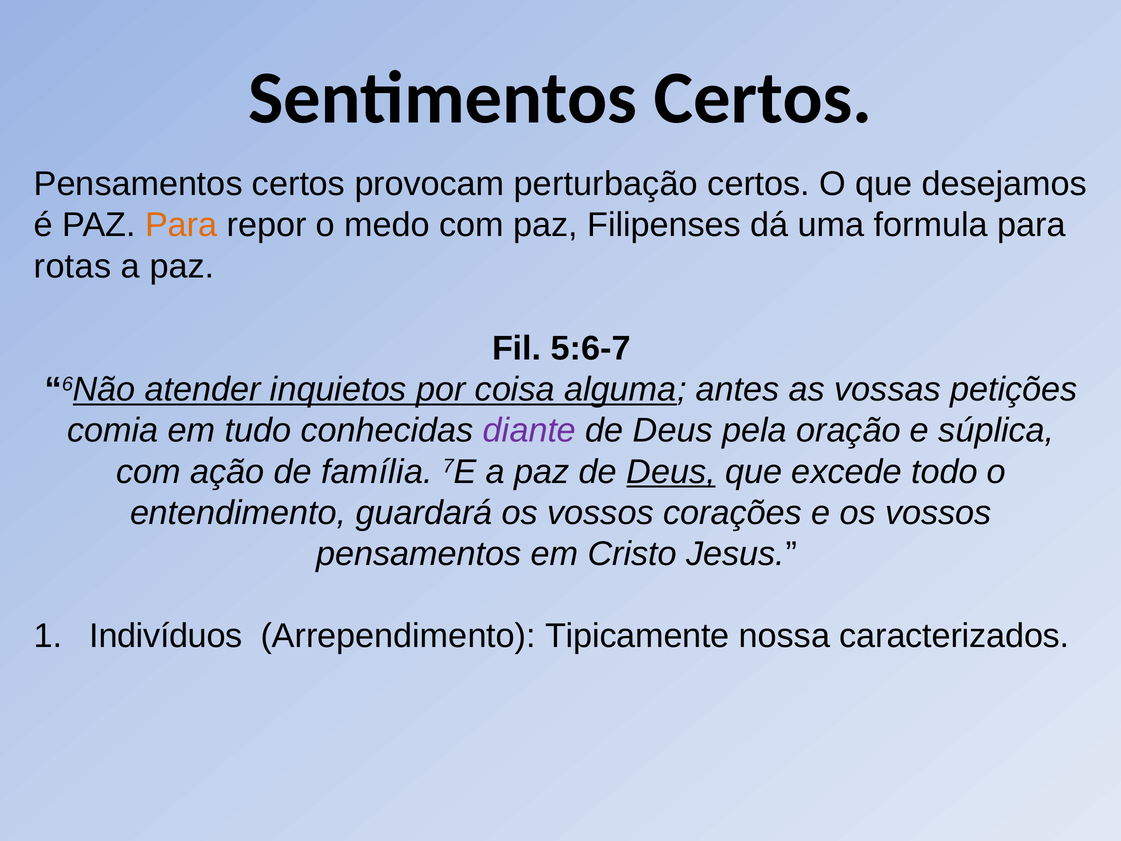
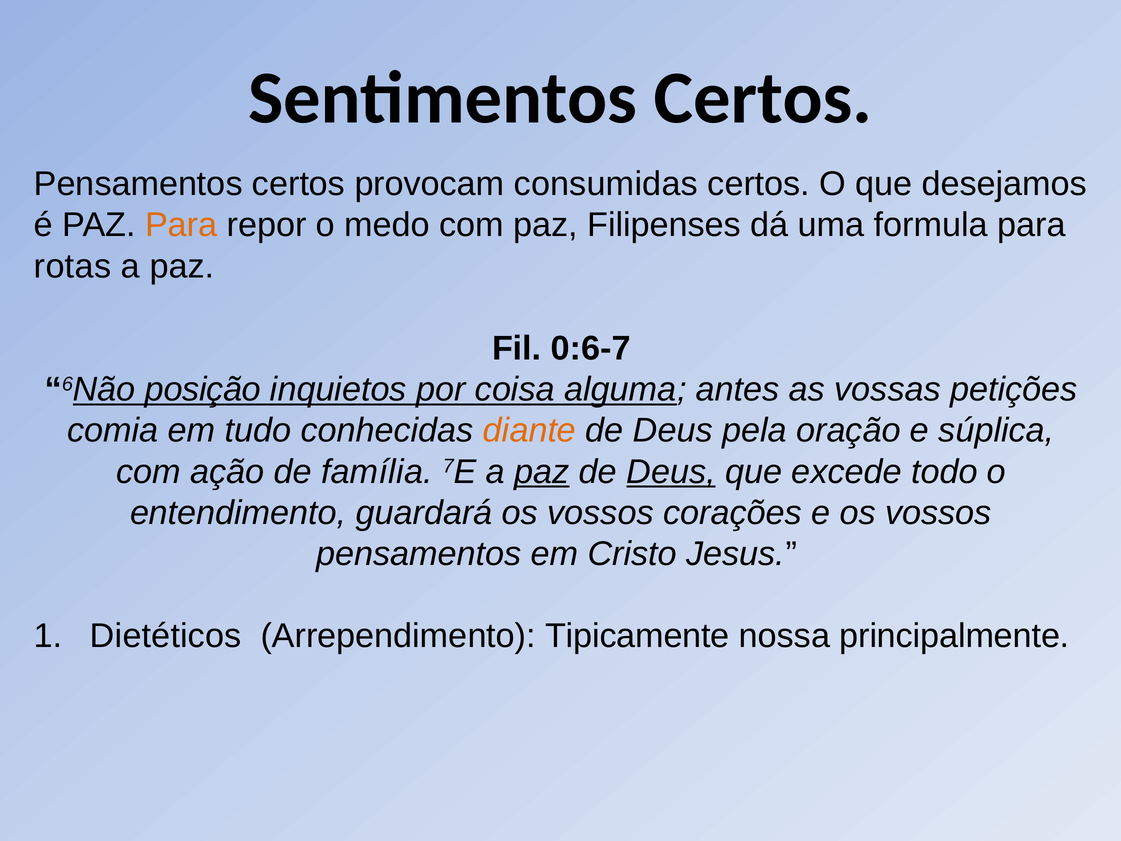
perturbação: perturbação -> consumidas (606, 184)
5:6-7: 5:6-7 -> 0:6-7 (591, 348)
atender: atender -> posição (203, 389)
diante colour: purple -> orange (529, 430)
paz underline: none -> present (542, 472)
Indivíduos: Indivíduos -> Dietéticos (166, 636)
caracterizados: caracterizados -> principalmente (954, 636)
